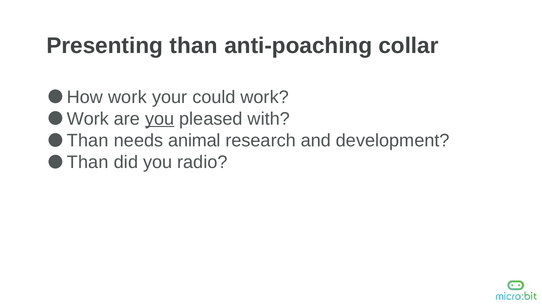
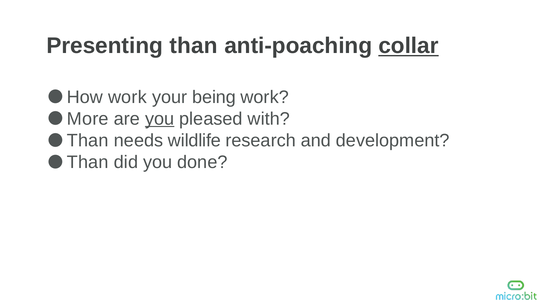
collar underline: none -> present (409, 46)
could: could -> being (214, 97)
Work: Work -> More (88, 119)
animal: animal -> wildlife (194, 140)
radio: radio -> done (202, 162)
